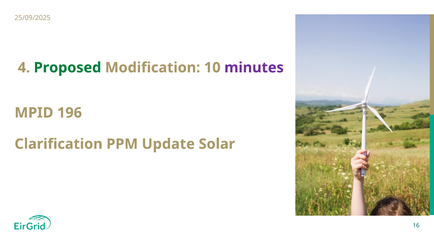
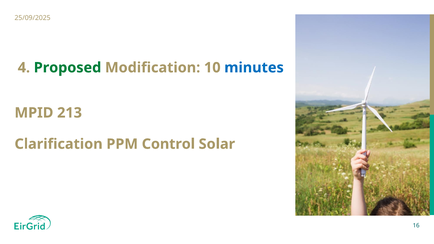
minutes colour: purple -> blue (254, 68)
196: 196 -> 213 (70, 113)
Update: Update -> Control (168, 144)
